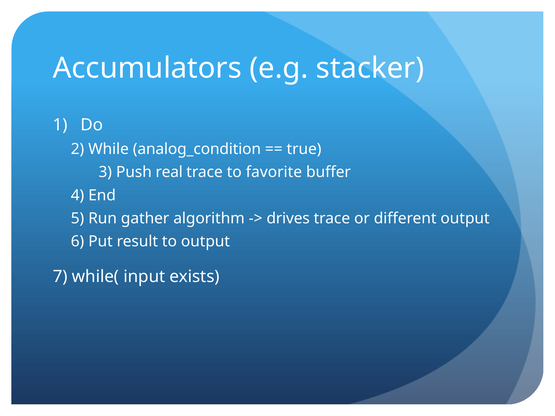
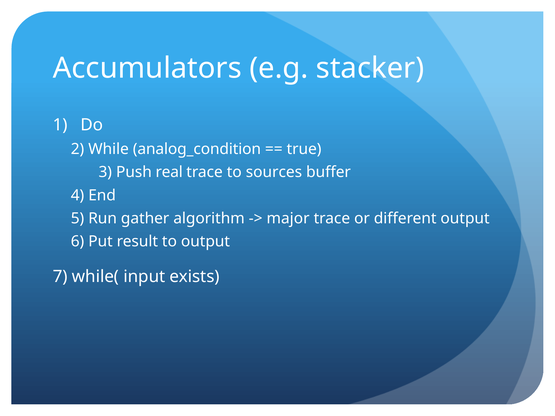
favorite: favorite -> sources (274, 172)
drives: drives -> major (288, 219)
